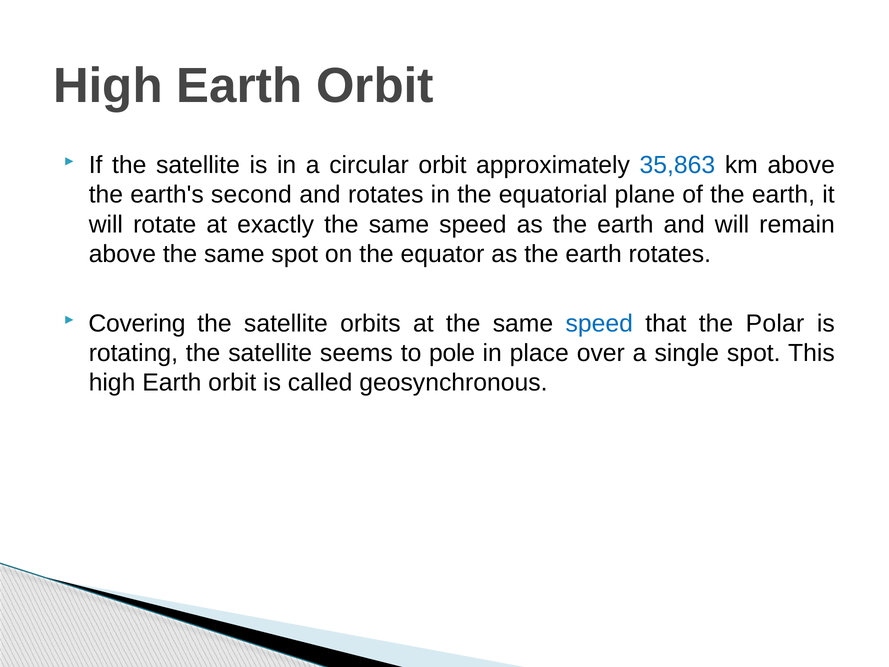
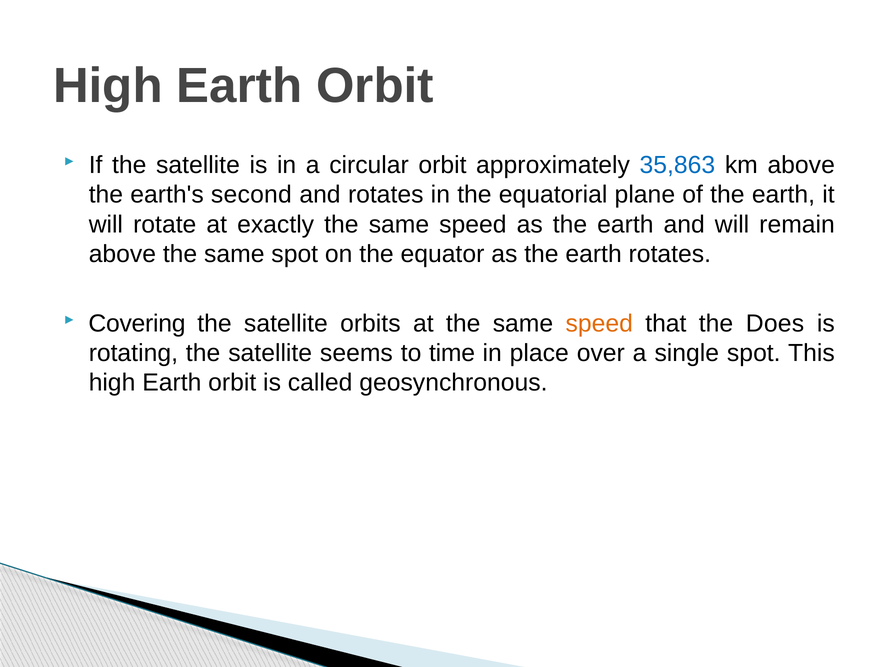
speed colour: blue -> orange (599, 323)
Polar: Polar -> Does (775, 323)
pole: pole -> time (452, 353)
